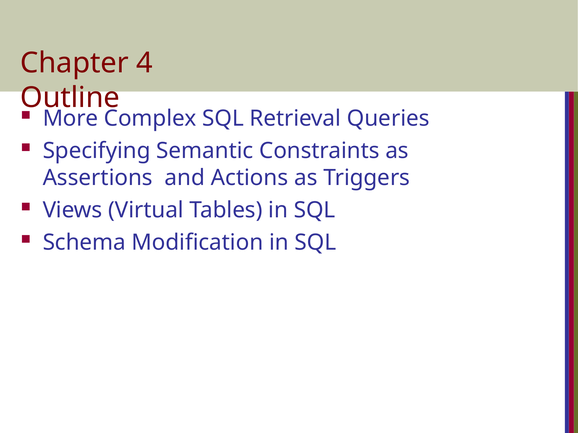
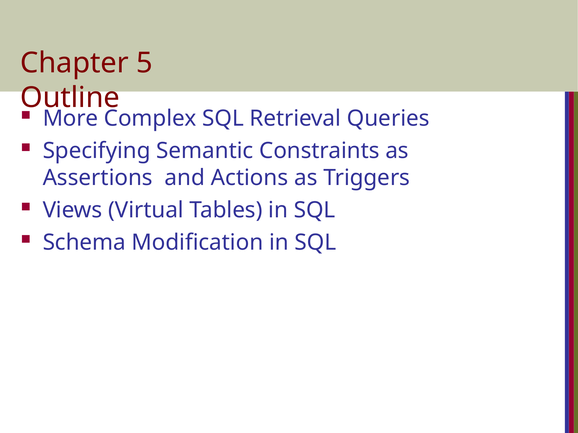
4: 4 -> 5 (144, 63)
